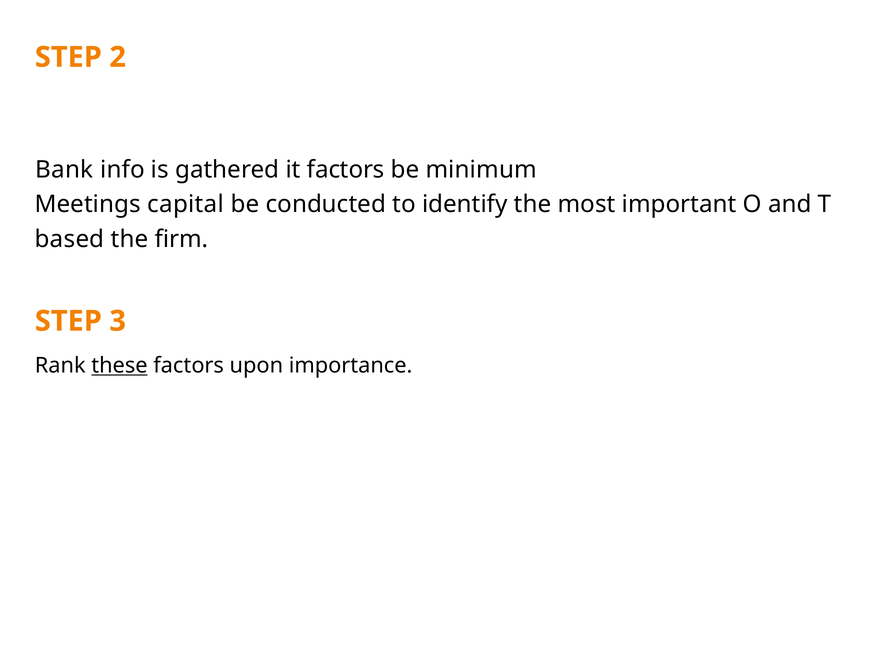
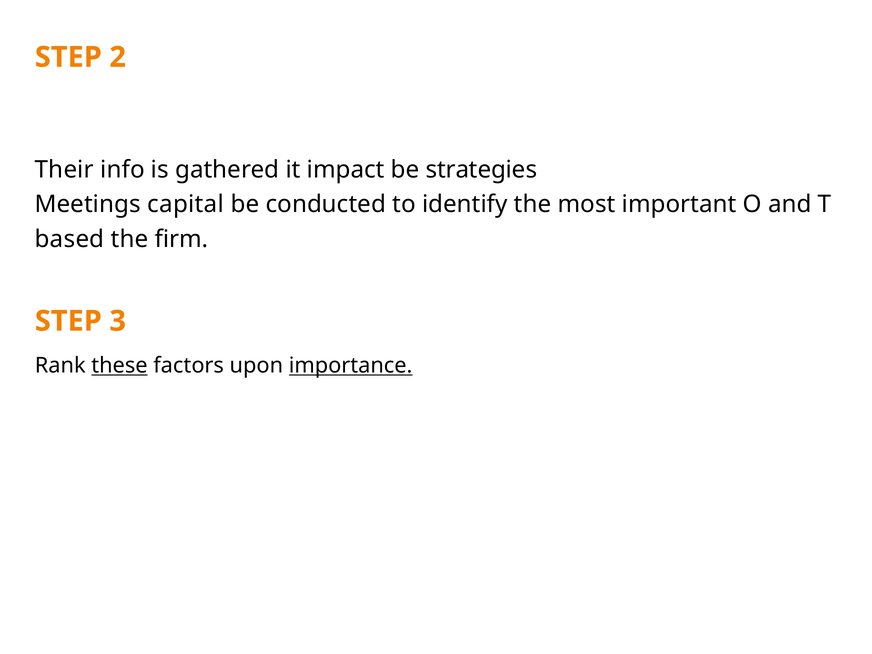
Bank: Bank -> Their (64, 170)
it factors: factors -> impact (346, 170)
minimum: minimum -> strategies (481, 170)
importance underline: none -> present (351, 366)
